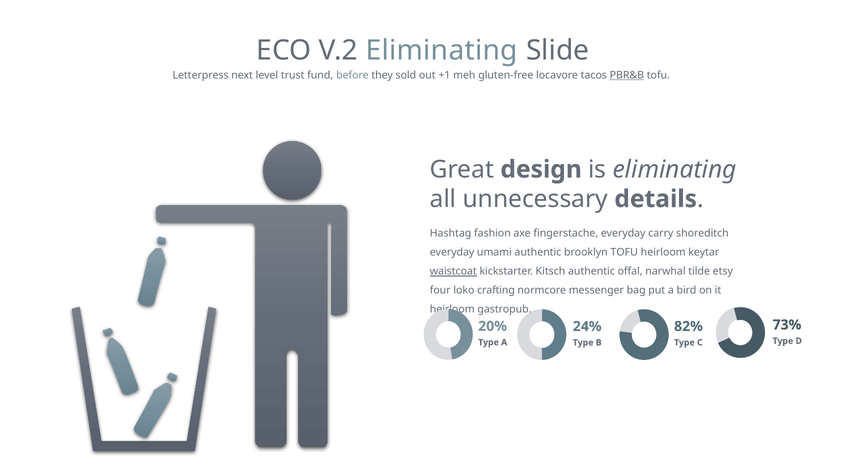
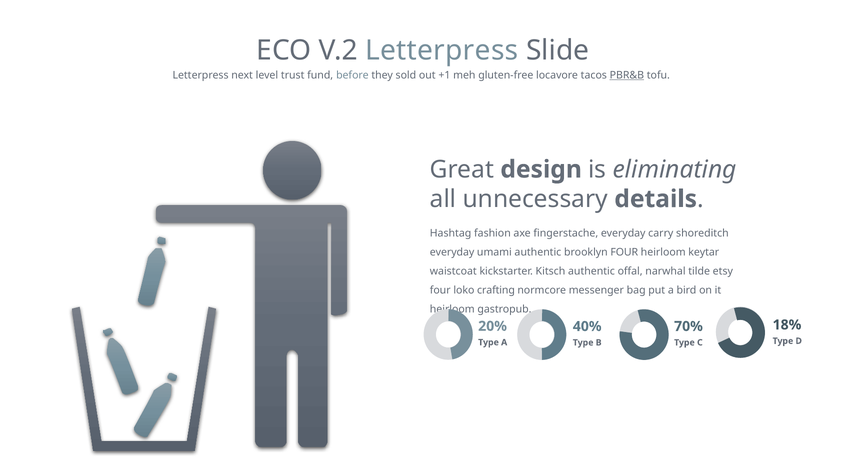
V.2 Eliminating: Eliminating -> Letterpress (442, 50)
brooklyn TOFU: TOFU -> FOUR (624, 253)
waistcoat underline: present -> none (453, 272)
73%: 73% -> 18% (787, 325)
24%: 24% -> 40% (587, 327)
82%: 82% -> 70% (688, 327)
